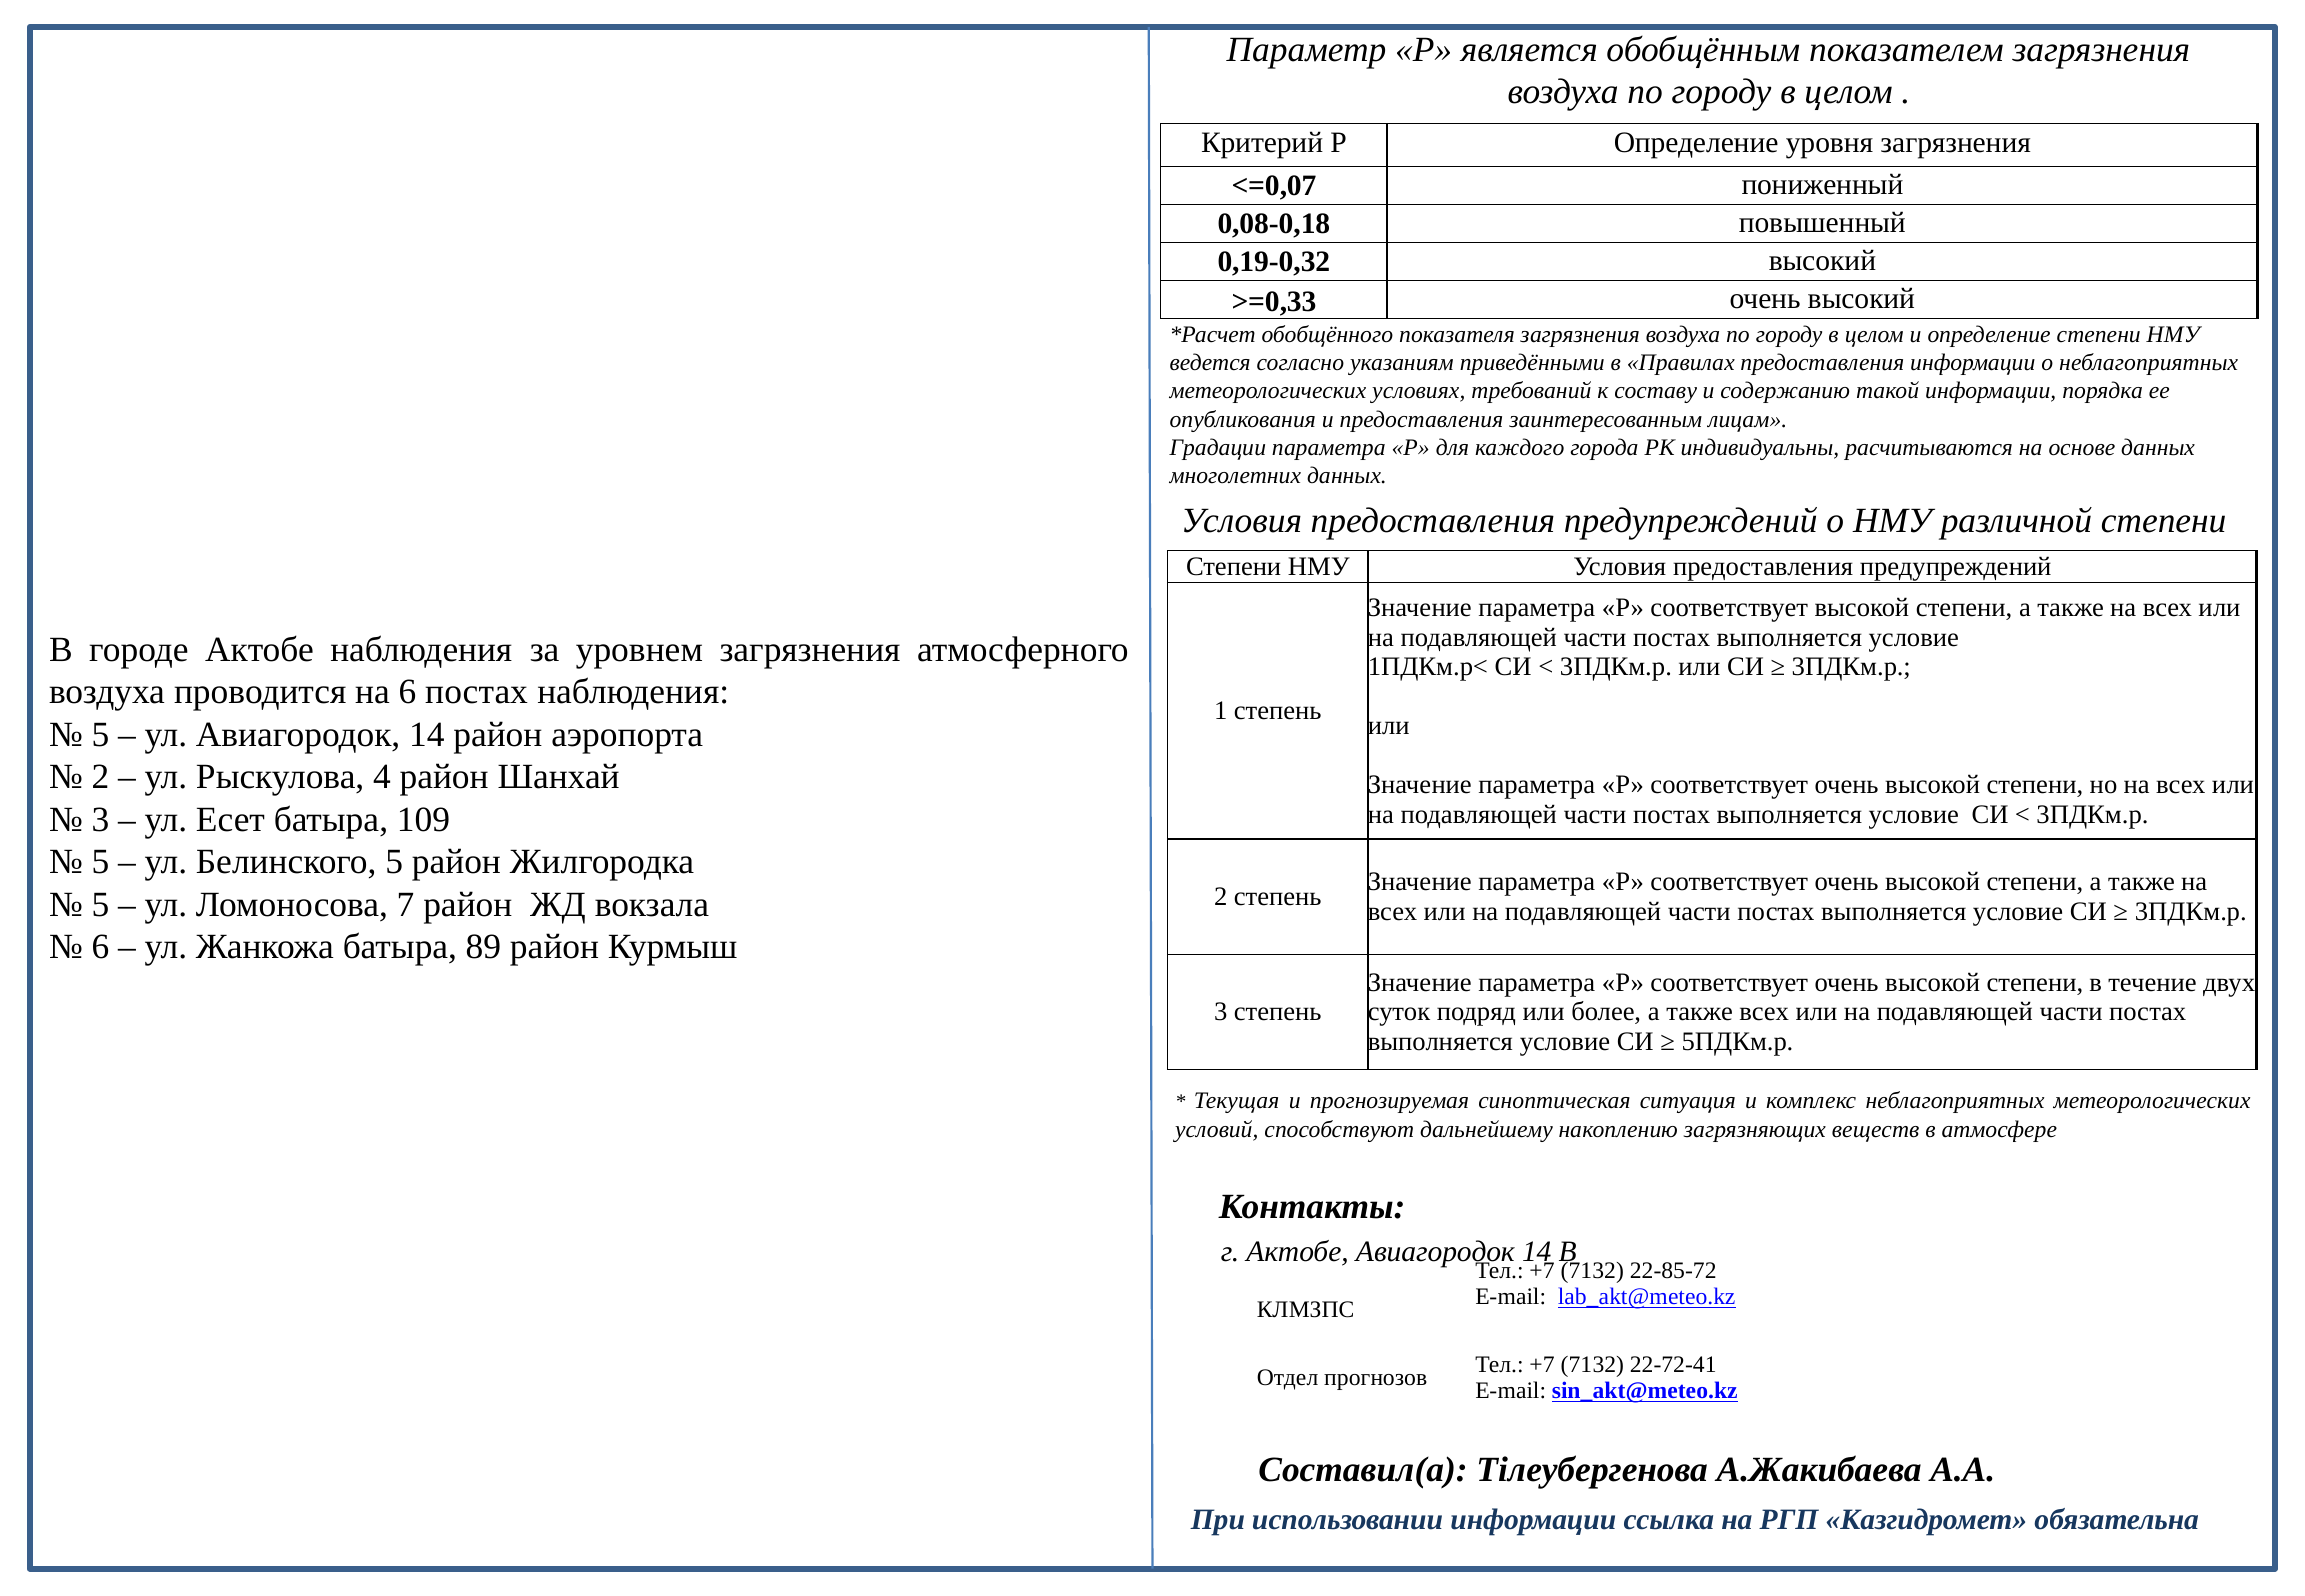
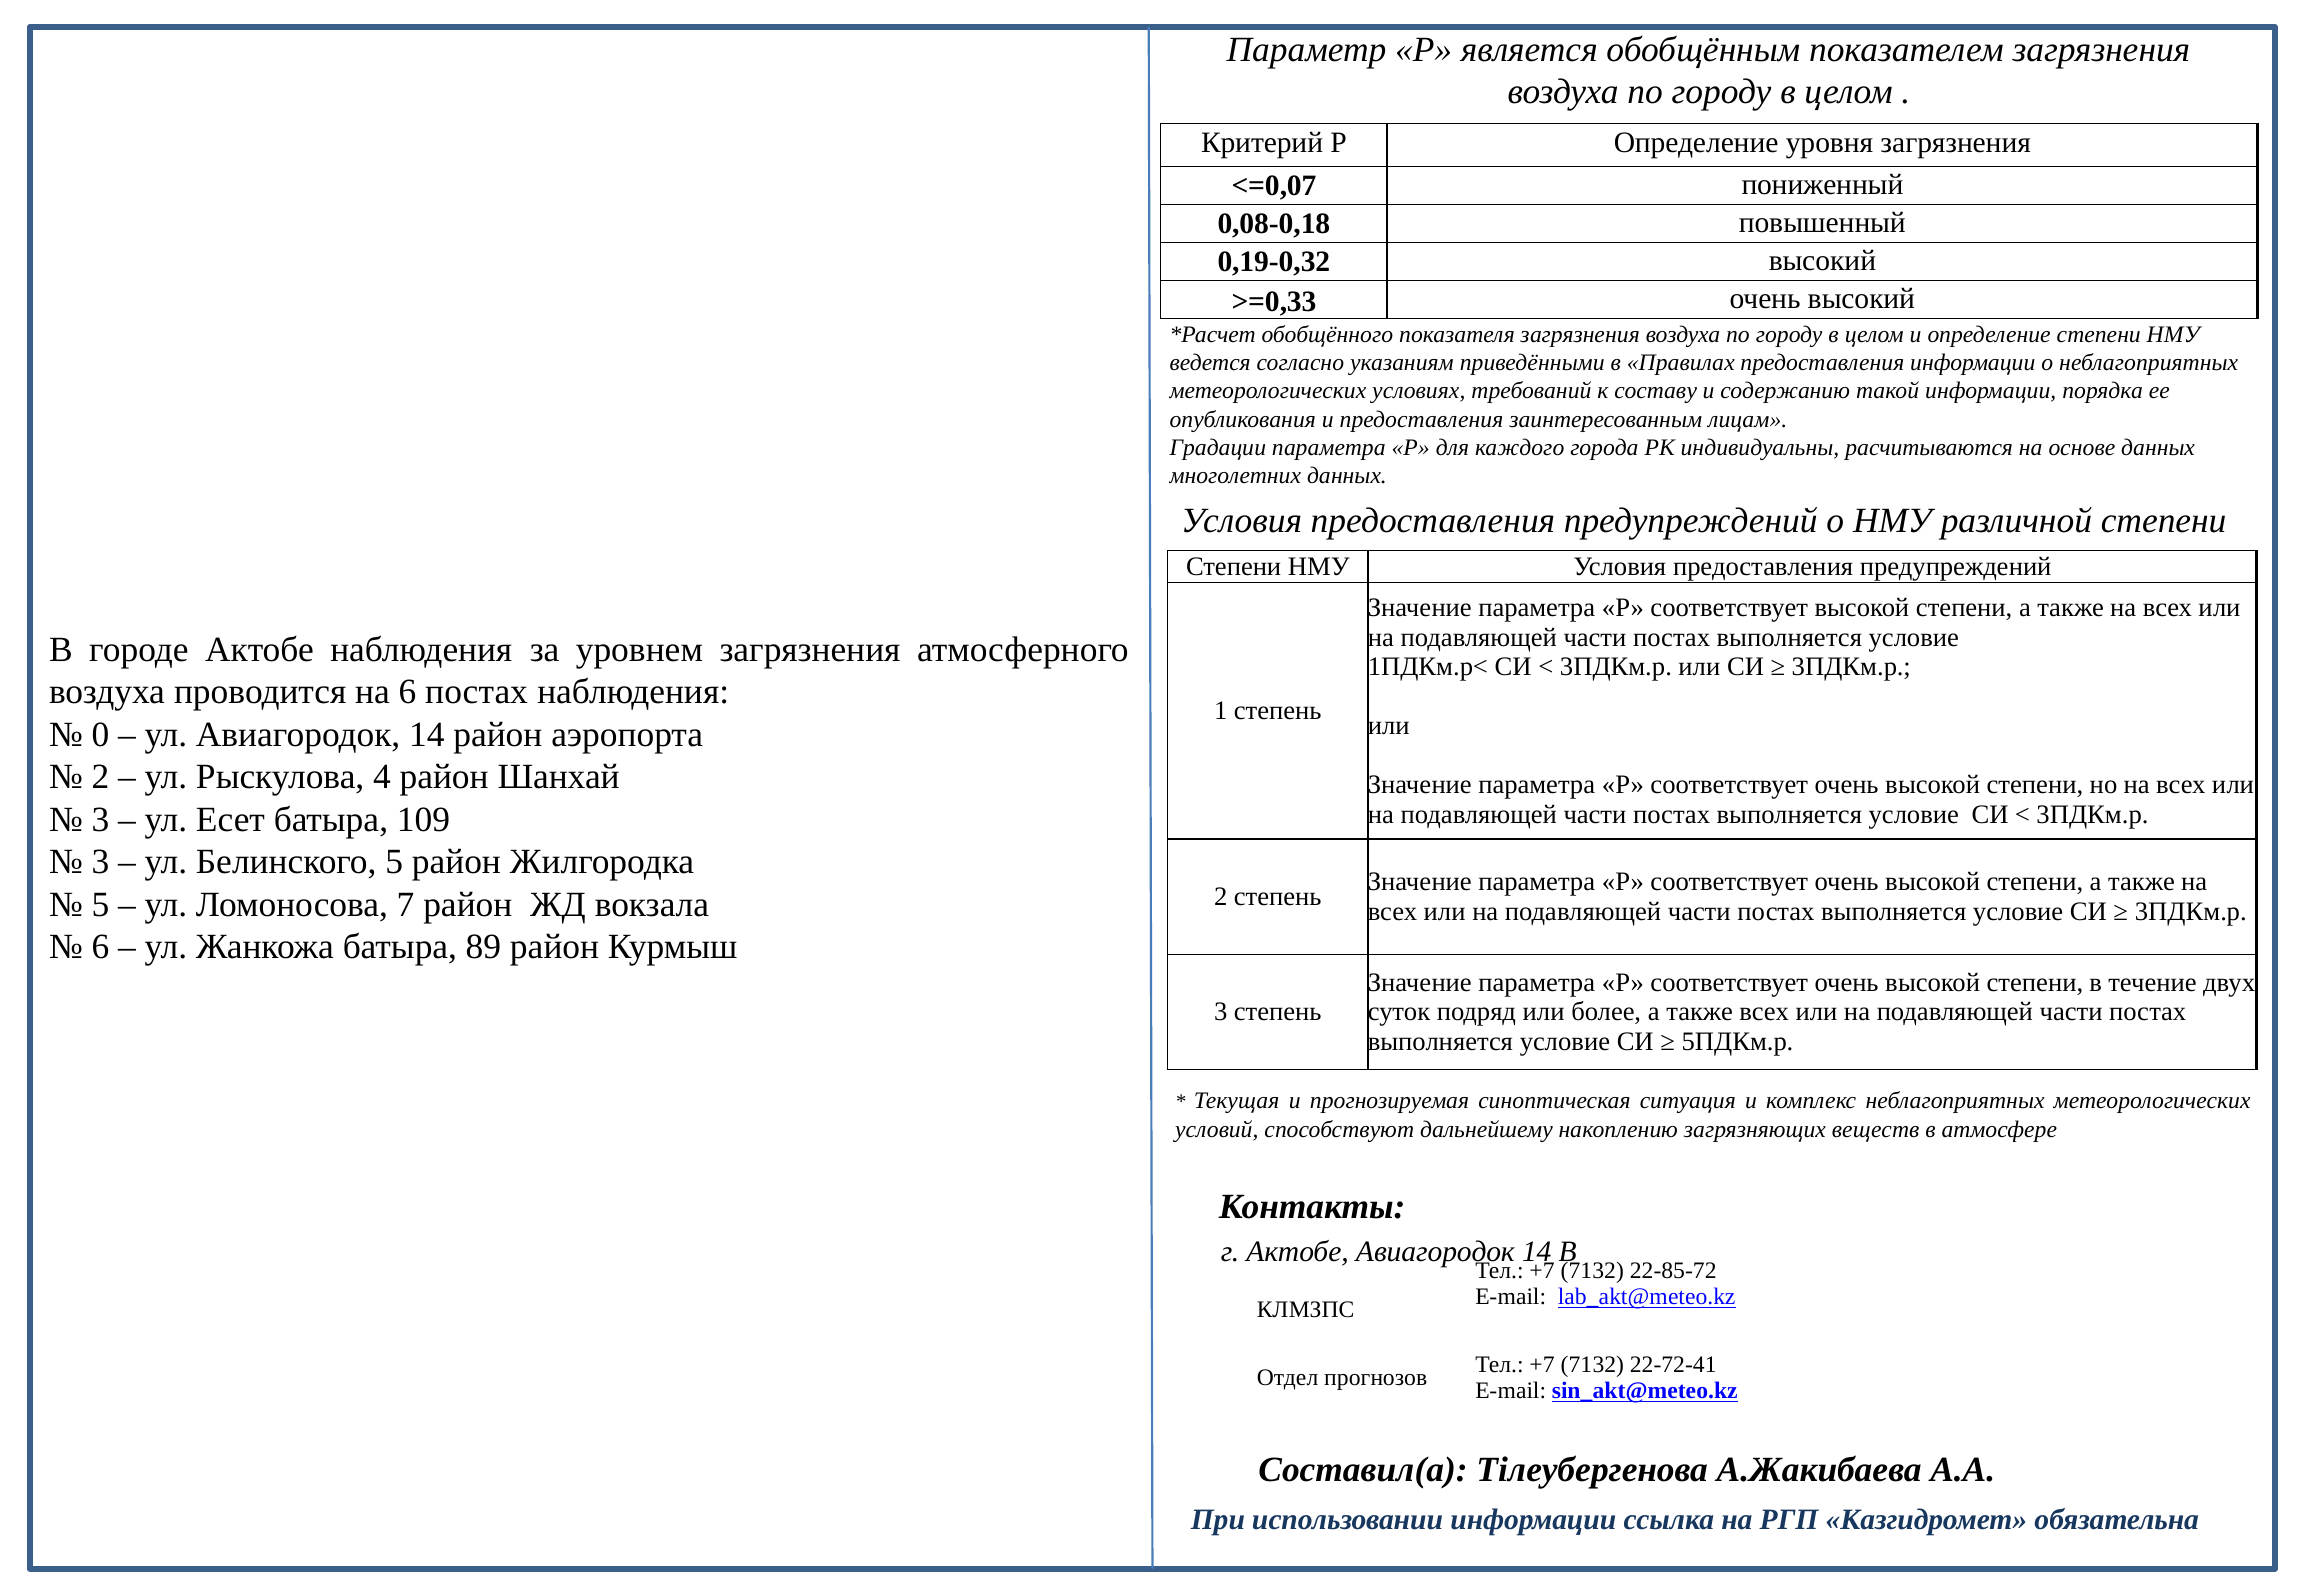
5: 5 -> 0 (100, 734)
5: 5 -> 3 (100, 862)
